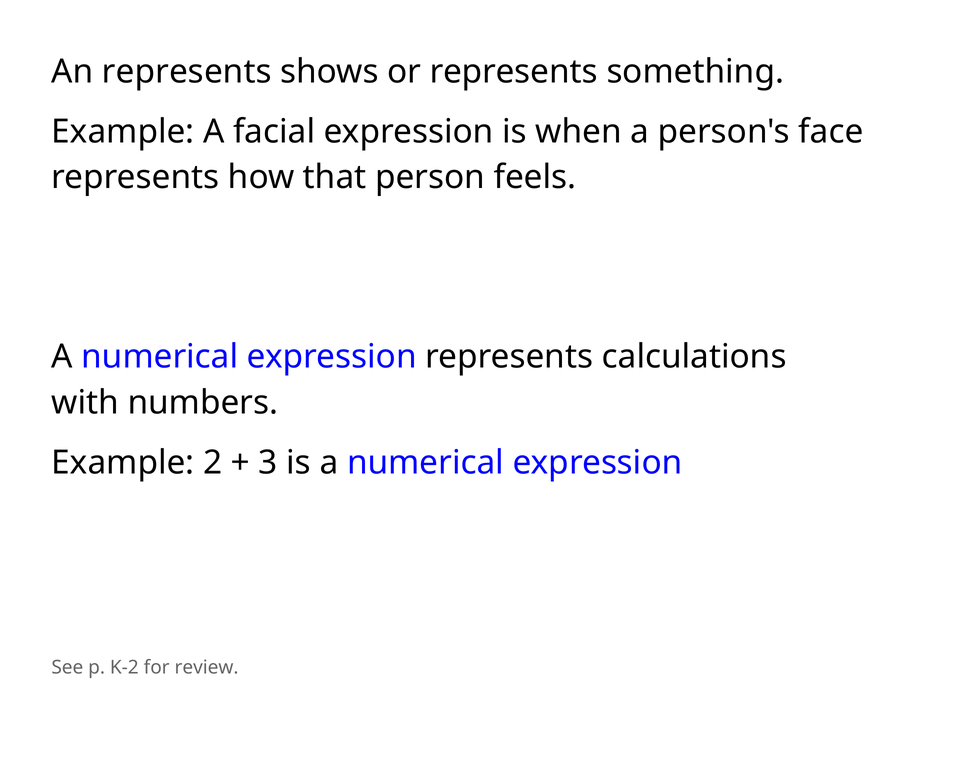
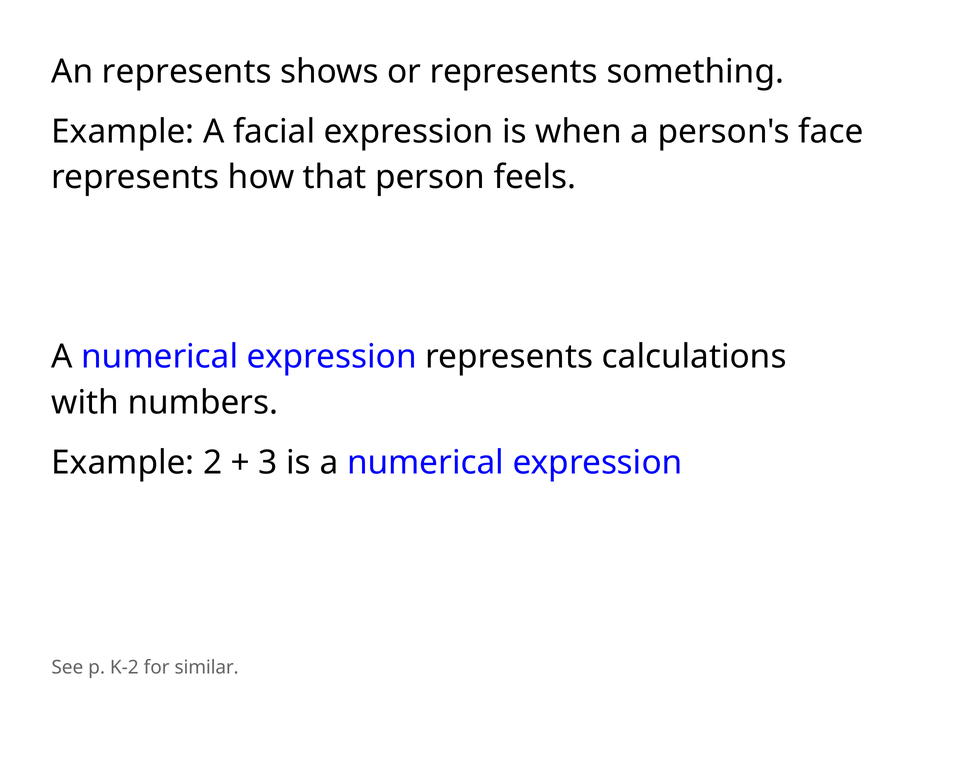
review: review -> similar (207, 668)
